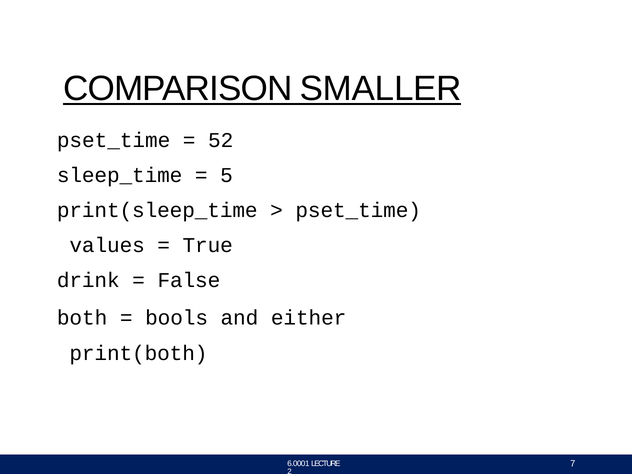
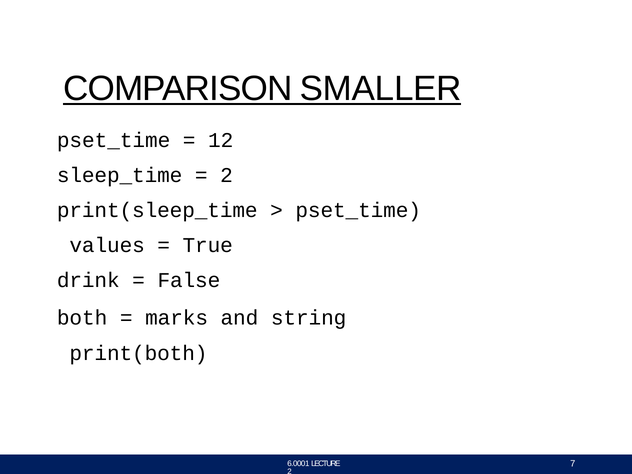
52: 52 -> 12 (221, 140)
5: 5 -> 2 (227, 175)
bools: bools -> marks (177, 318)
either: either -> string (309, 318)
